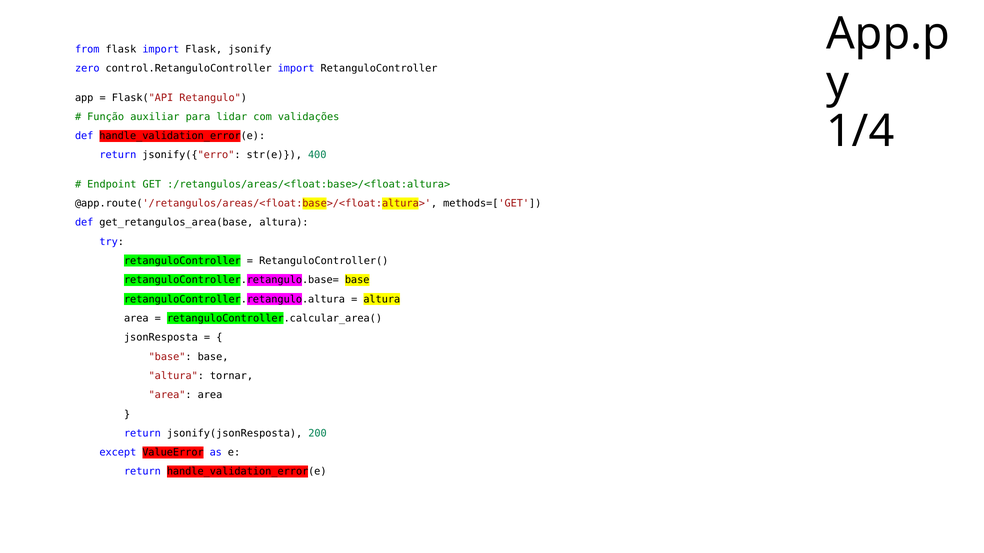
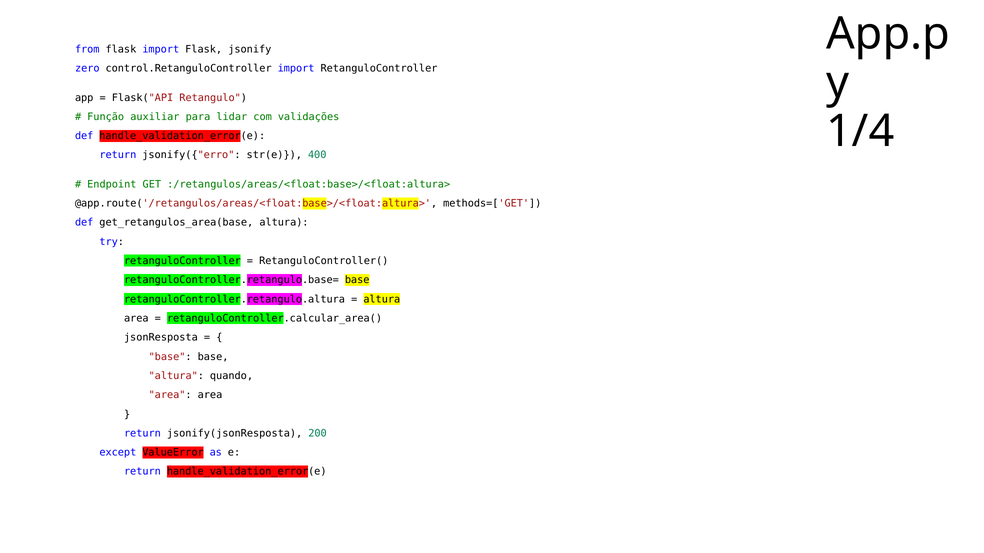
tornar: tornar -> quando (232, 376)
